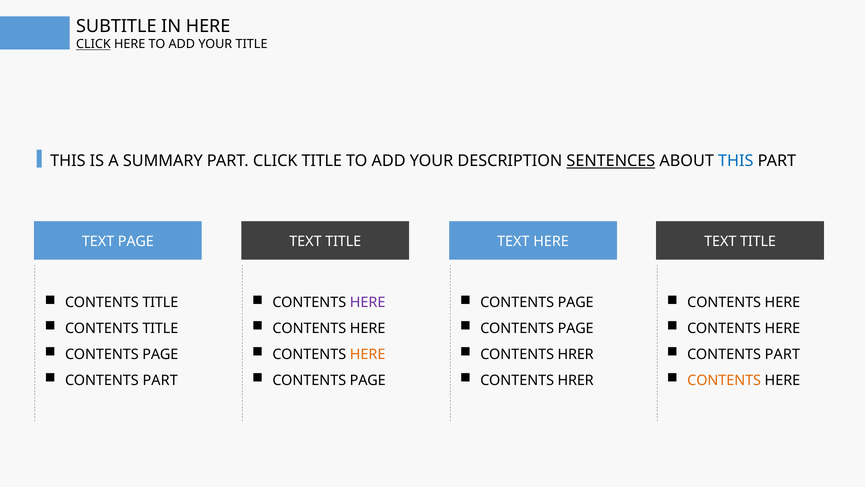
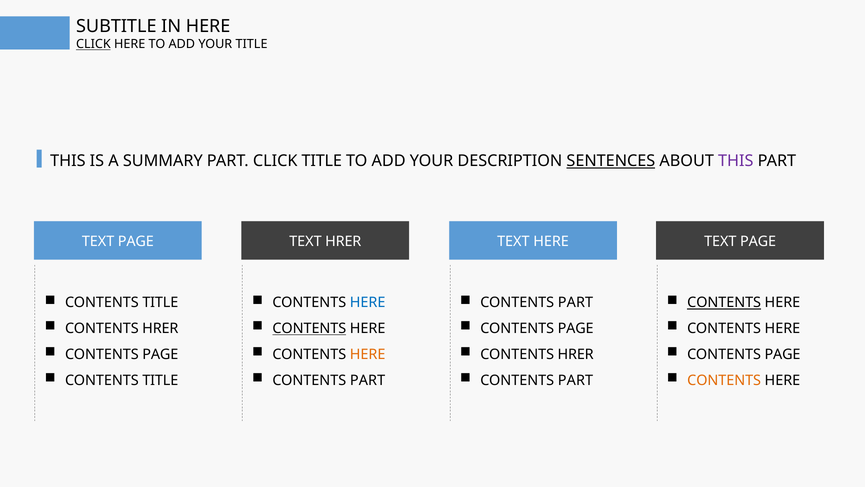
THIS colour: blue -> purple (736, 161)
TITLE: TITLE -> HRER (343, 241)
TITLE: TITLE -> PAGE (758, 241)
HERE colour: purple -> blue (368, 302)
PAGE: PAGE -> PART (575, 302)
CONTENTS underline: none -> present (724, 302)
TITLE: TITLE -> HRER (160, 328)
CONTENTS underline: none -> present (309, 328)
PART: PART -> PAGE (783, 354)
PART: PART -> TITLE (160, 380)
PAGE: PAGE -> PART (368, 380)
HRER: HRER -> PART (575, 380)
